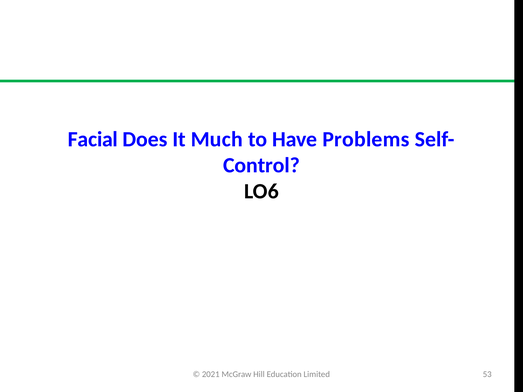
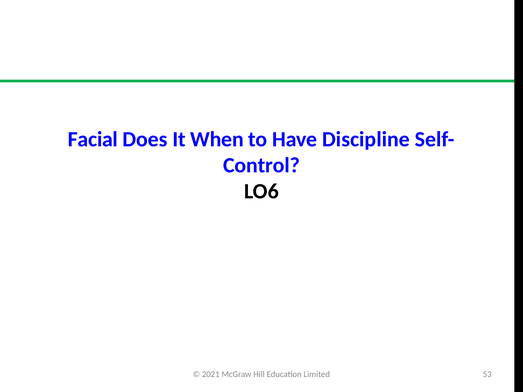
Much: Much -> When (217, 139)
Problems: Problems -> Discipline (366, 139)
